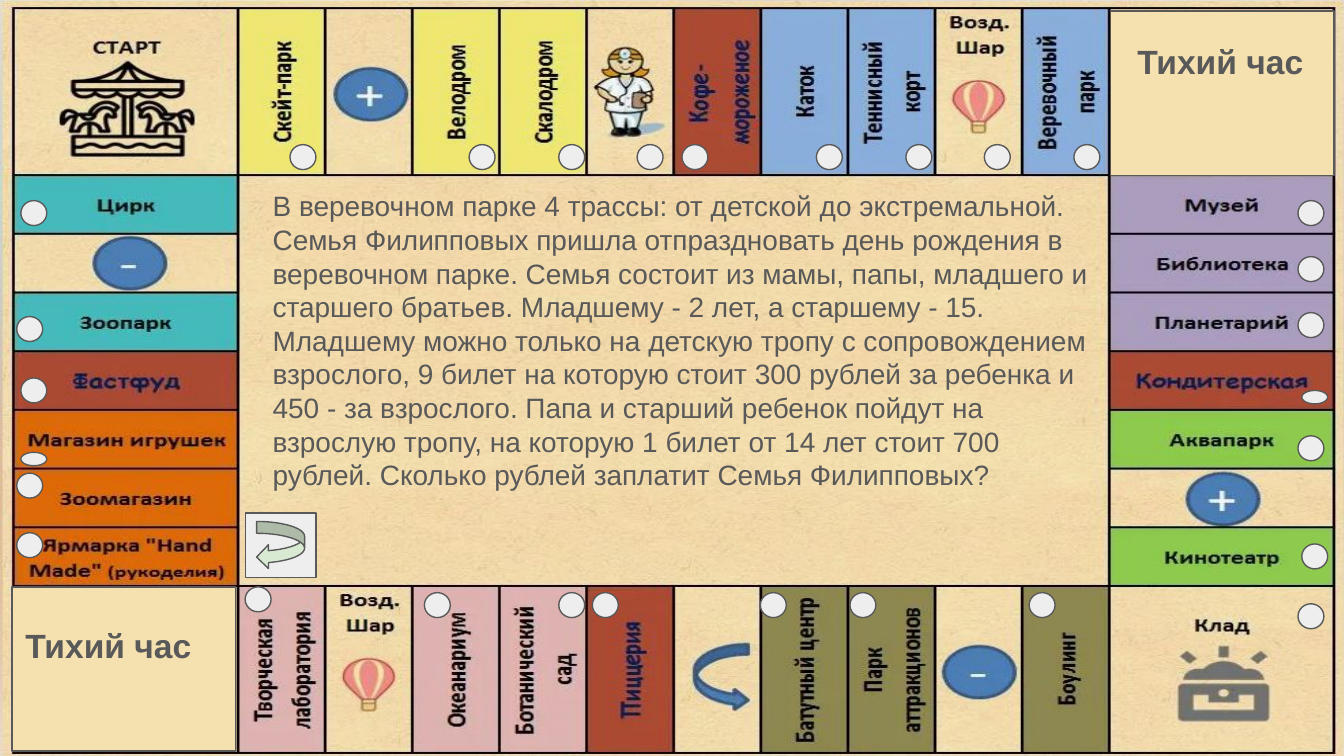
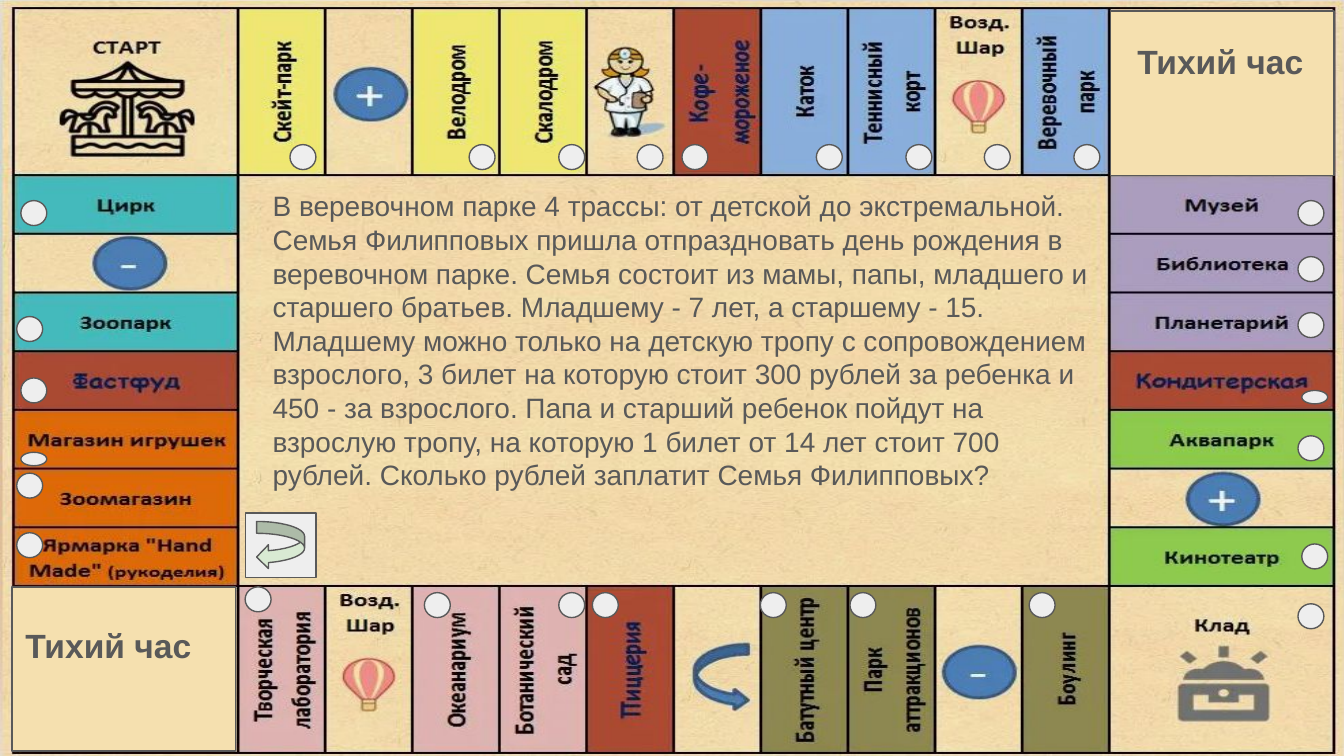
2: 2 -> 7 (696, 308)
9: 9 -> 3 (426, 376)
